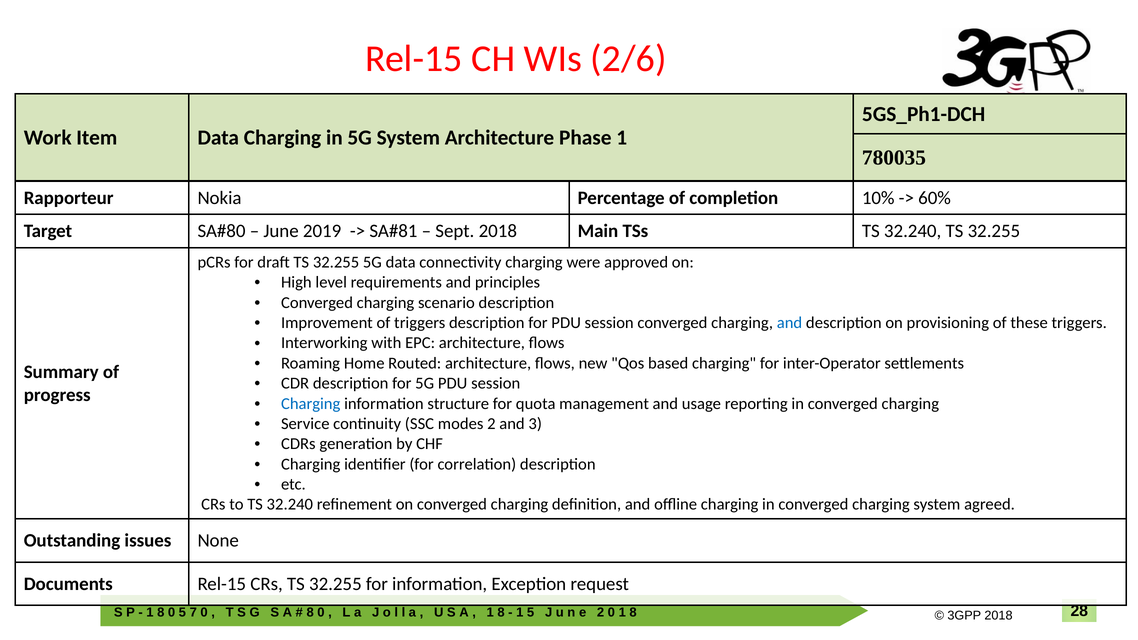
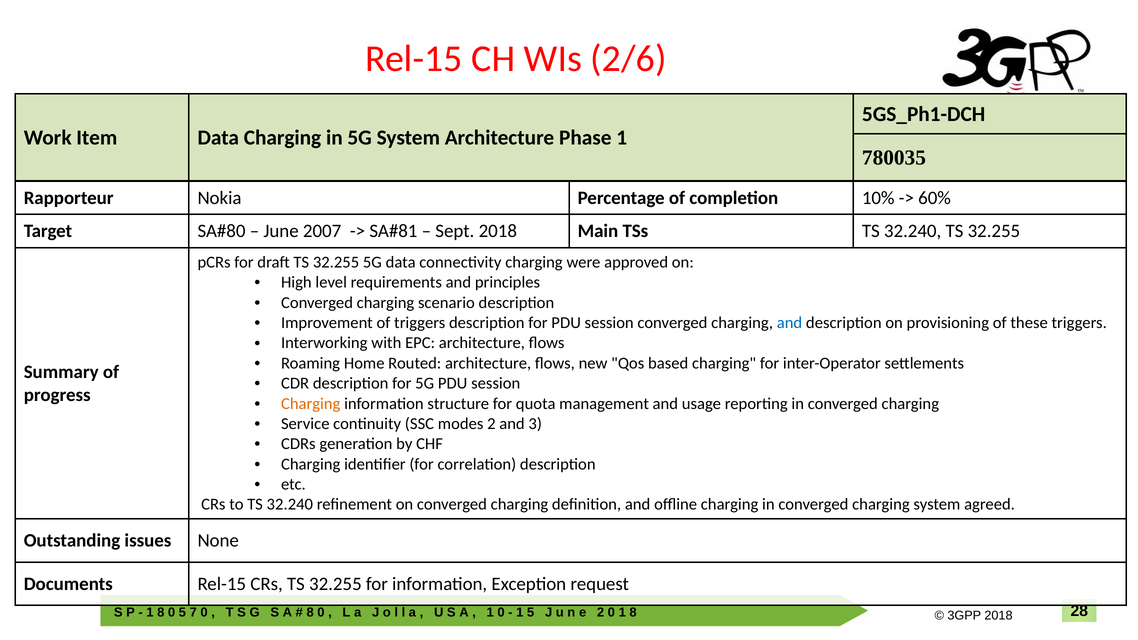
2019: 2019 -> 2007 (322, 231)
Charging colour: blue -> orange (311, 404)
8: 8 -> 0 (501, 612)
